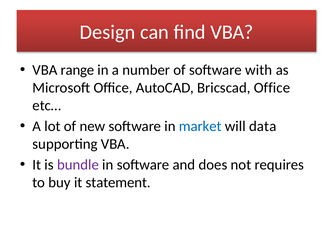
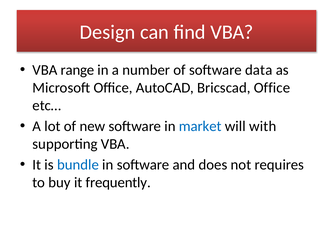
with: with -> data (259, 70)
data: data -> with (263, 126)
bundle colour: purple -> blue (78, 165)
statement: statement -> frequently (118, 182)
